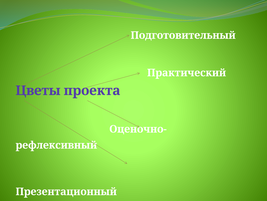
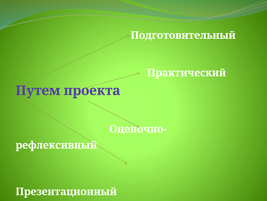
Цветы: Цветы -> Путем (38, 90)
